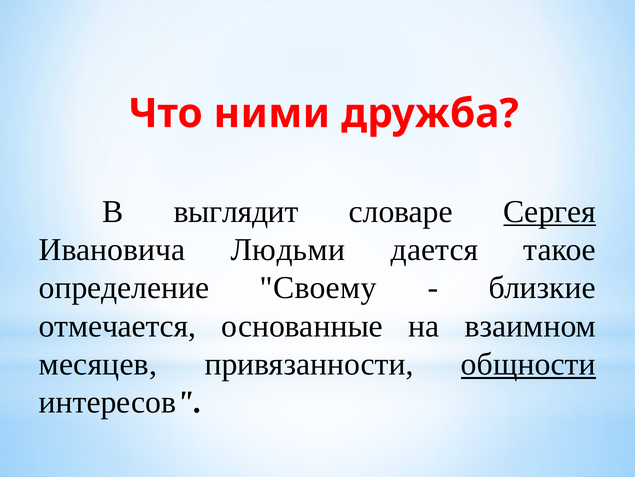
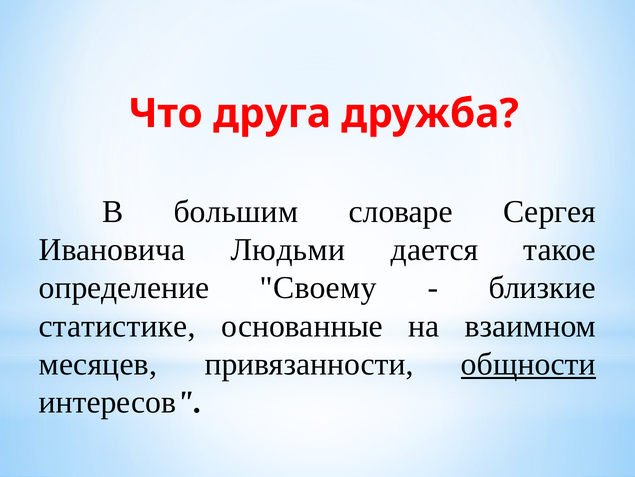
ними: ними -> друга (272, 113)
выглядит: выглядит -> большим (236, 211)
Сергея underline: present -> none (550, 211)
отмечается: отмечается -> статистике (117, 325)
